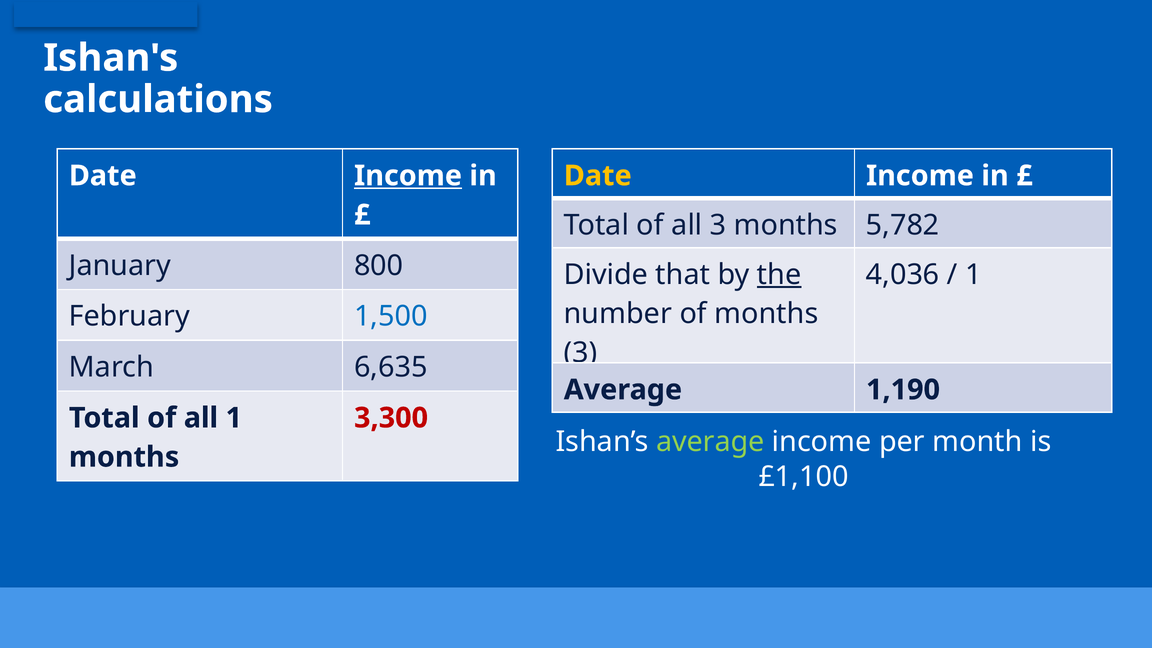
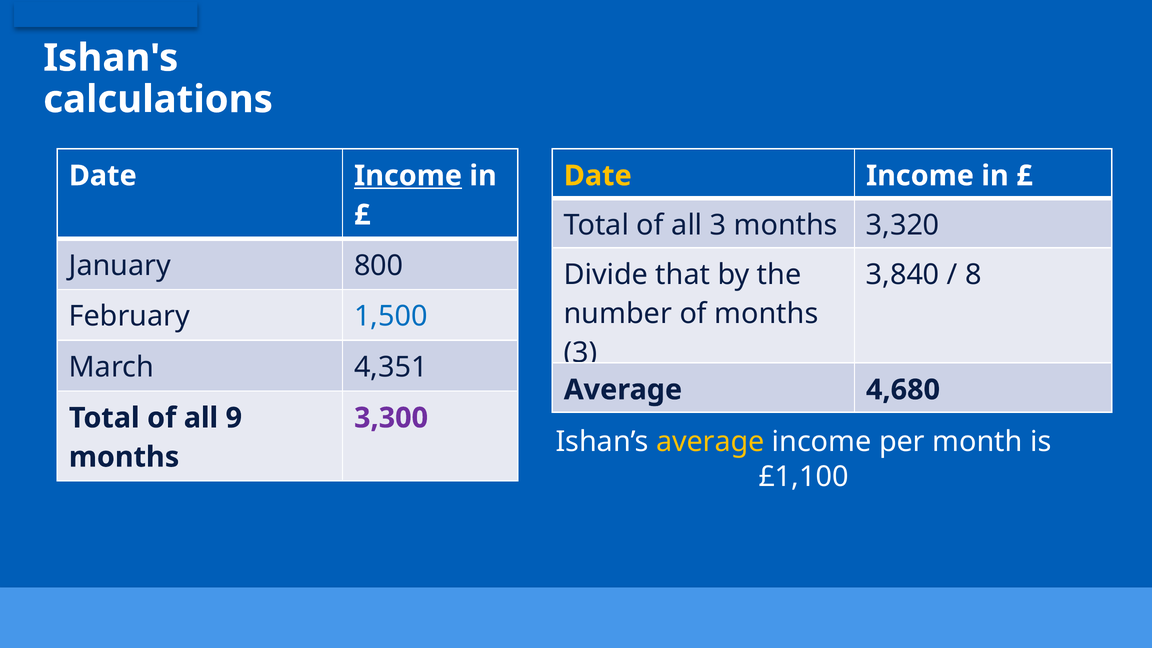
5,782: 5,782 -> 3,320 (903, 225)
the underline: present -> none (779, 275)
4,036: 4,036 -> 3,840 (903, 275)
1: 1 -> 8 (973, 275)
6,635: 6,635 -> 4,351 (391, 367)
1,190: 1,190 -> 4,680 (903, 390)
all 1: 1 -> 9 (234, 418)
3,300 colour: red -> purple (391, 418)
average colour: light green -> yellow (710, 442)
